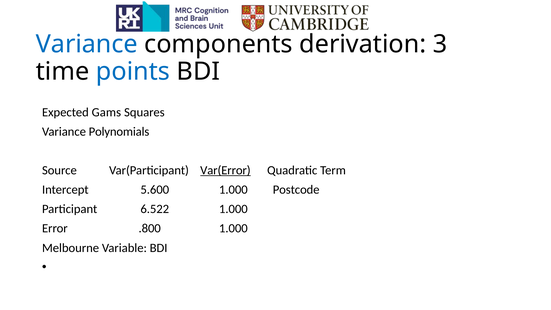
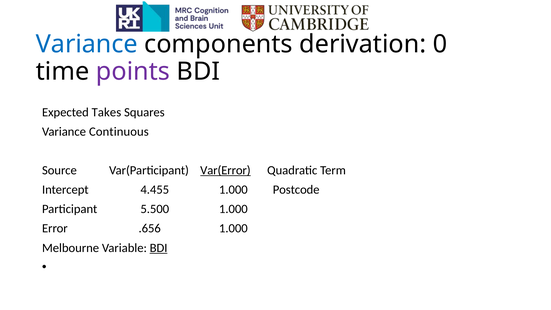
3: 3 -> 0 (440, 44)
points colour: blue -> purple (133, 71)
Gams: Gams -> Takes (106, 112)
Polynomials: Polynomials -> Continuous (119, 132)
5.600: 5.600 -> 4.455 (155, 190)
6.522: 6.522 -> 5.500 (155, 209)
.800: .800 -> .656 (150, 228)
BDI underline: none -> present (159, 248)
